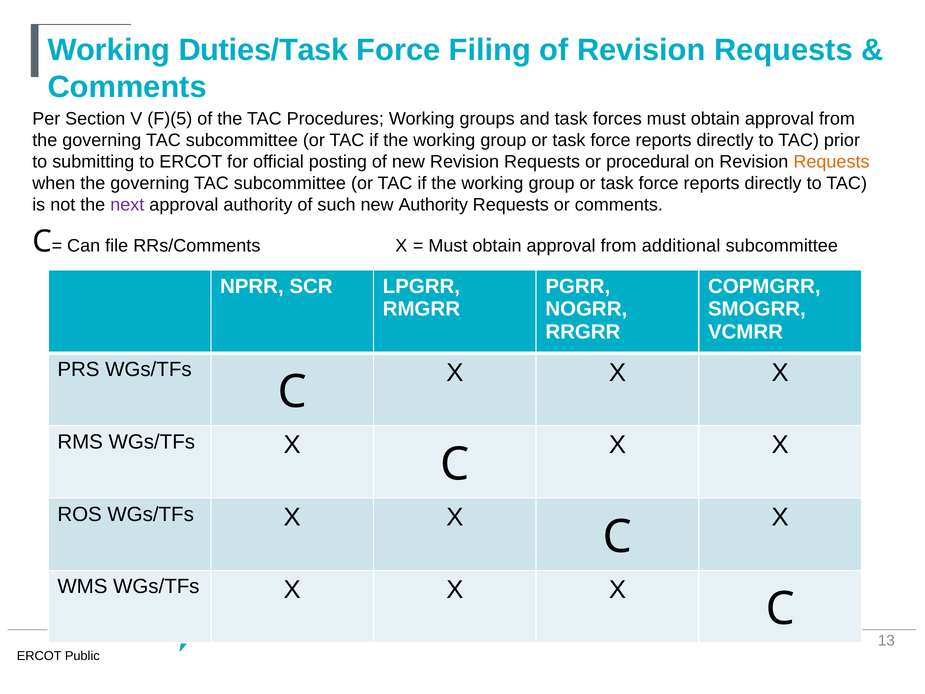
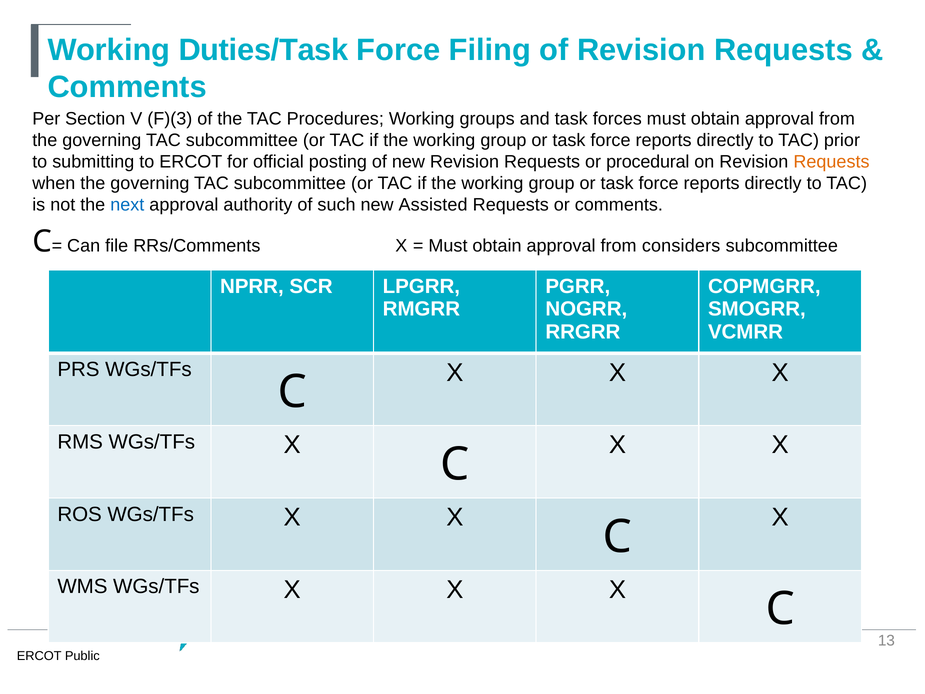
F)(5: F)(5 -> F)(3 (170, 119)
next colour: purple -> blue (127, 205)
new Authority: Authority -> Assisted (433, 205)
additional: additional -> considers (681, 246)
